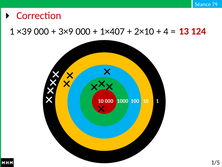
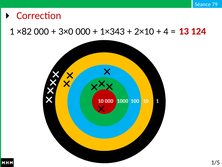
×39: ×39 -> ×82 (24, 31)
3×9: 3×9 -> 3×0 (66, 31)
1×407: 1×407 -> 1×343 (112, 31)
